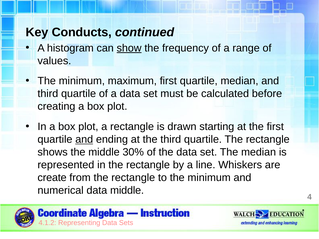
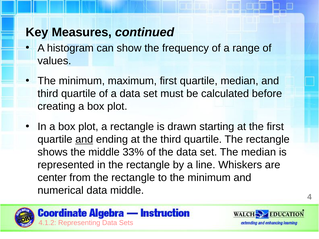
Conducts: Conducts -> Measures (82, 32)
show underline: present -> none (129, 48)
30%: 30% -> 33% (133, 152)
create: create -> center (52, 178)
